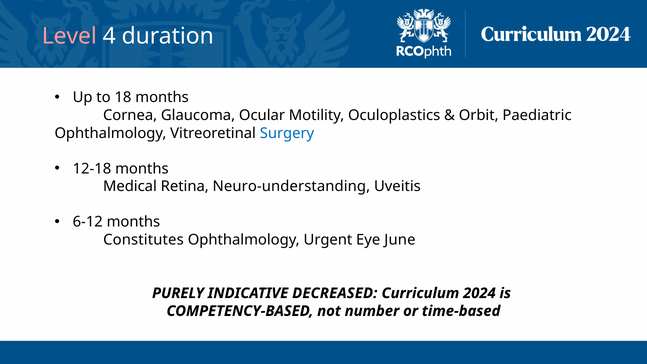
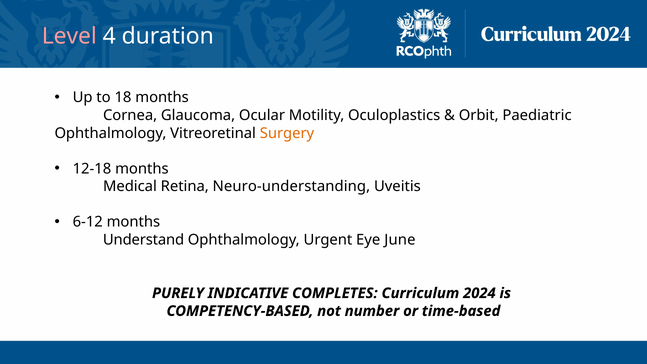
Surgery colour: blue -> orange (287, 133)
Constitutes: Constitutes -> Understand (144, 240)
DECREASED: DECREASED -> COMPLETES (335, 293)
